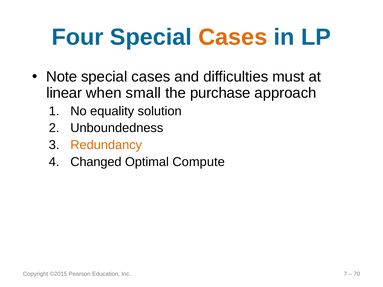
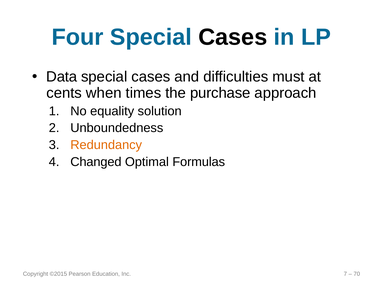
Cases colour: orange -> black (233, 37)
Note: Note -> Data (62, 77)
linear: linear -> cents (64, 93)
small: small -> times (143, 93)
Compute: Compute -> Formulas (199, 162)
